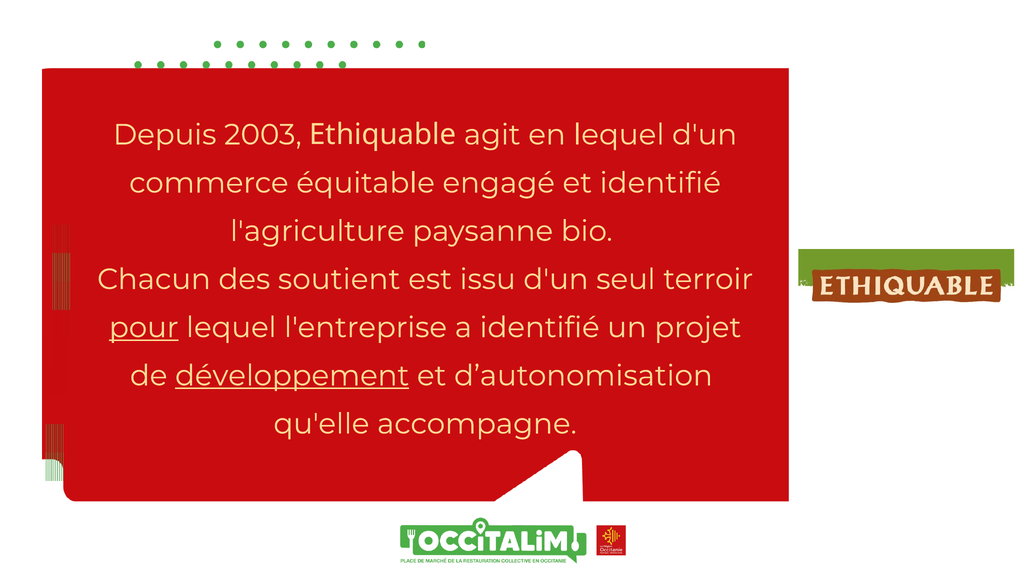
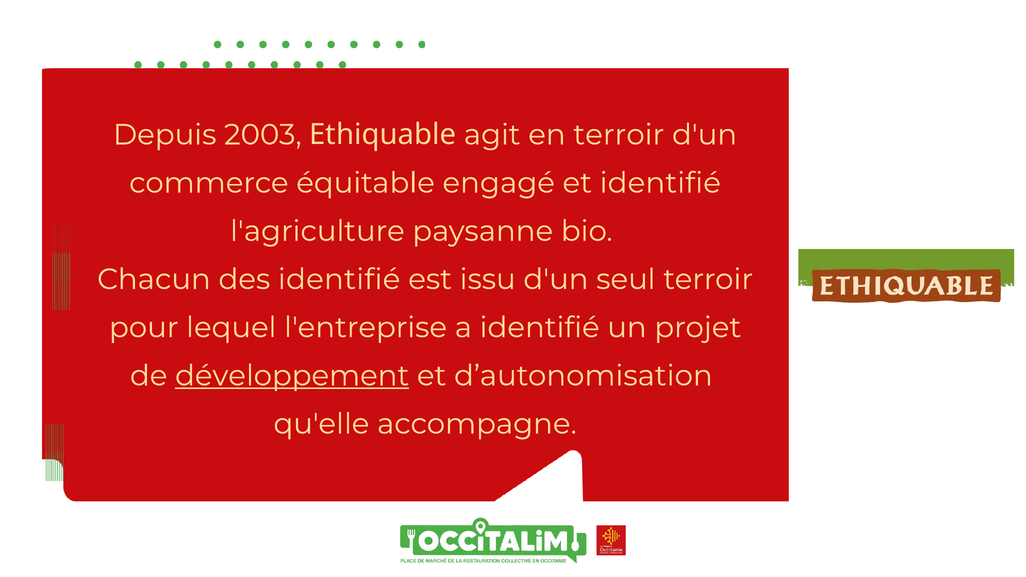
en lequel: lequel -> terroir (619, 135)
des soutient: soutient -> identifié (339, 279)
pour underline: present -> none (144, 328)
